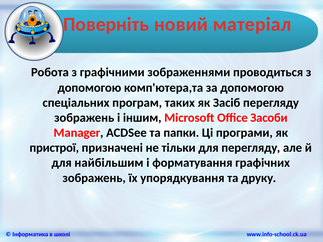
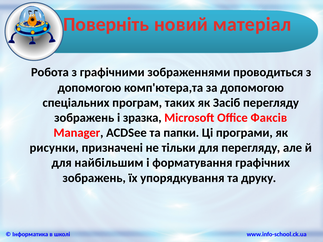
іншим: іншим -> зразка (142, 118)
Засоби: Засоби -> Факсів (269, 118)
пристрої: пристрої -> рисунки (54, 148)
